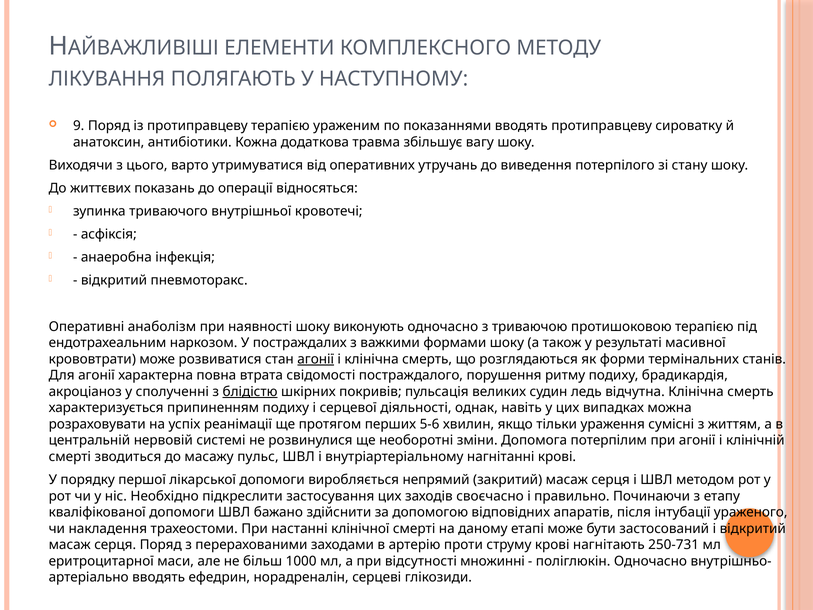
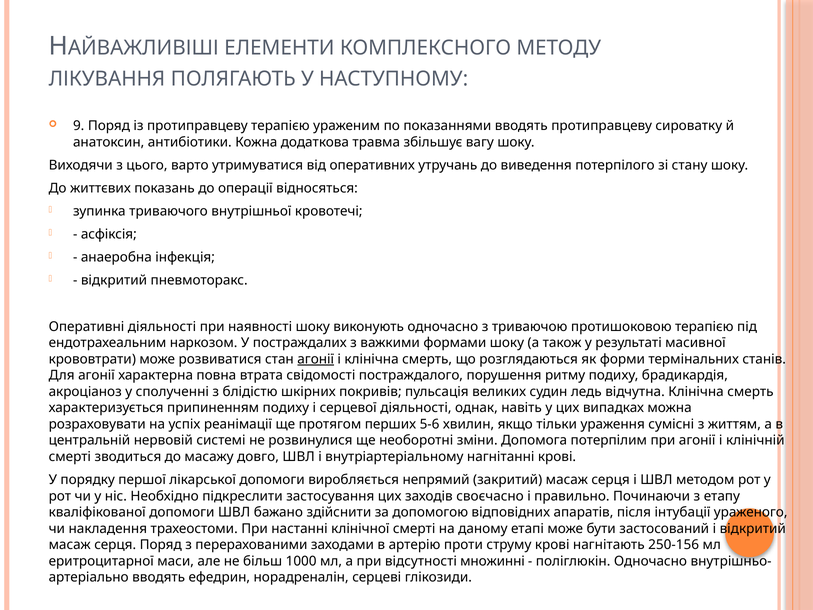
Оперативні анаболізм: анаболізм -> діяльності (162, 326)
блідістю underline: present -> none (250, 392)
пульс: пульс -> довго (258, 457)
250-731: 250-731 -> 250-156 (674, 545)
